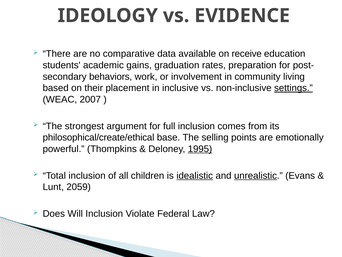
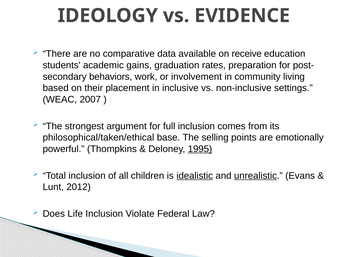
settings underline: present -> none (293, 88)
philosophical/create/ethical: philosophical/create/ethical -> philosophical/taken/ethical (98, 137)
2059: 2059 -> 2012 (79, 187)
Will: Will -> Life (75, 213)
